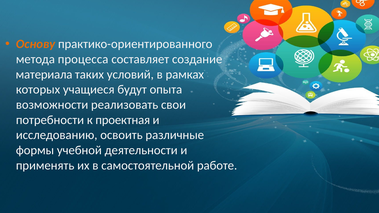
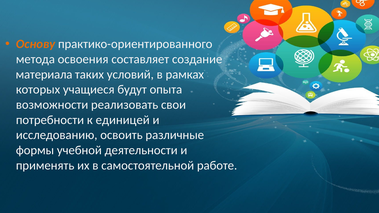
процесса: процесса -> освоения (83, 59)
проектная: проектная -> единицей (123, 120)
